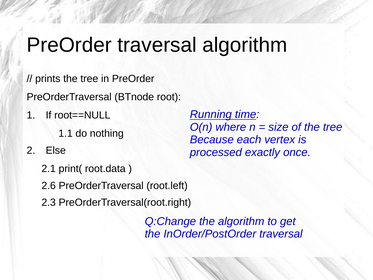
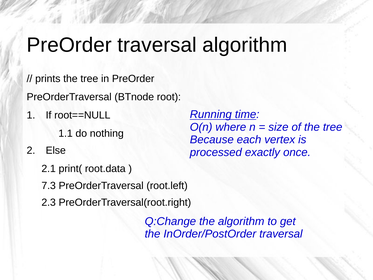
2.6: 2.6 -> 7.3 (49, 185)
